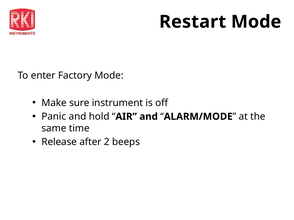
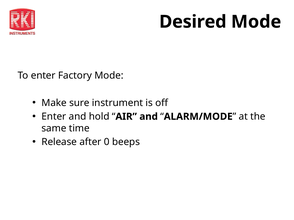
Restart: Restart -> Desired (193, 22)
Panic: Panic -> Enter (54, 117)
2: 2 -> 0 (107, 142)
